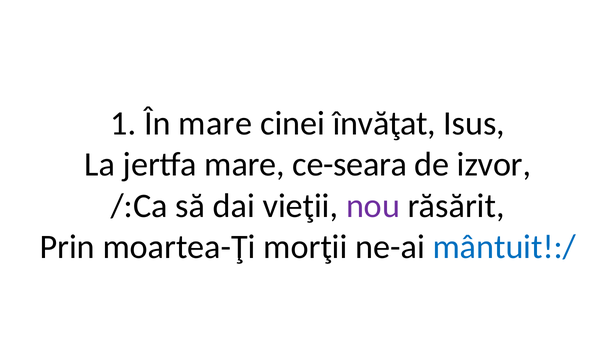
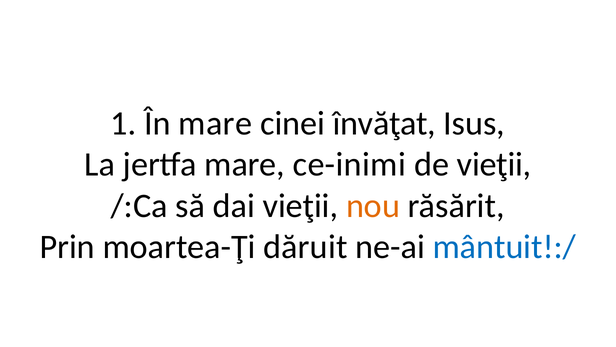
ce-seara: ce-seara -> ce-inimi (349, 164)
de izvor: izvor -> vieţii (494, 164)
nou colour: purple -> orange (373, 205)
morţii: morţii -> dăruit (305, 246)
